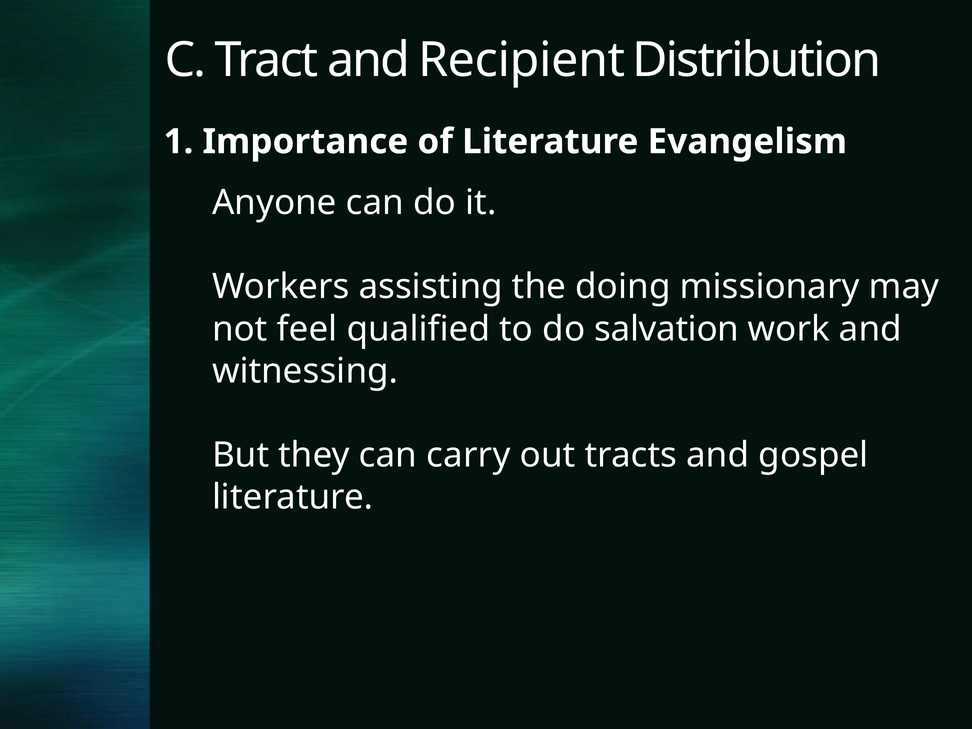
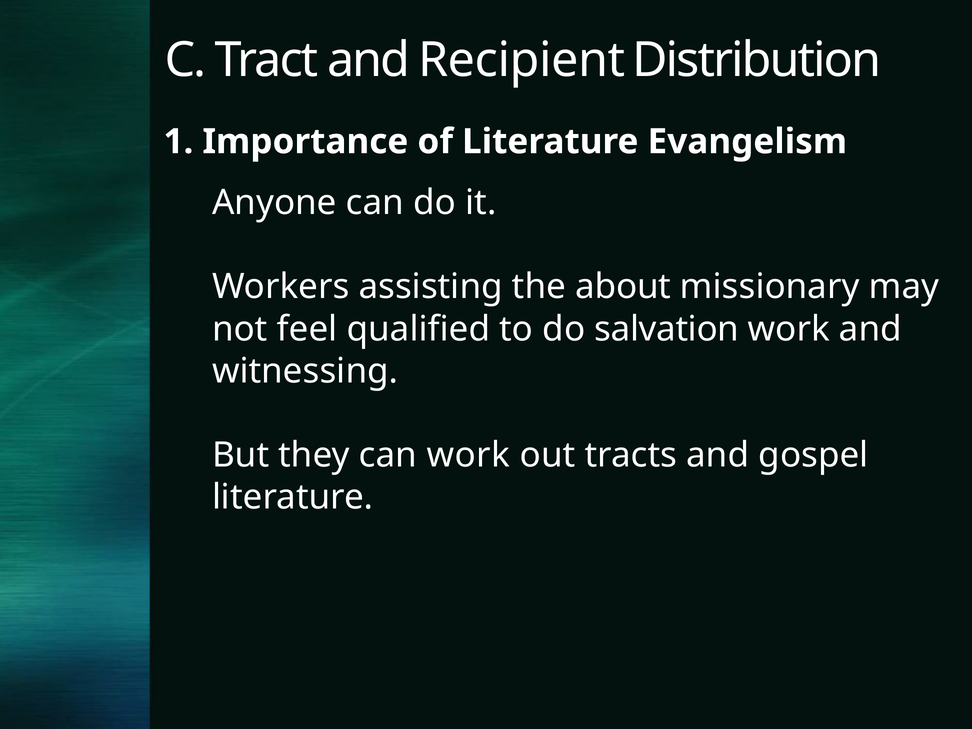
doing: doing -> about (623, 287)
can carry: carry -> work (468, 455)
